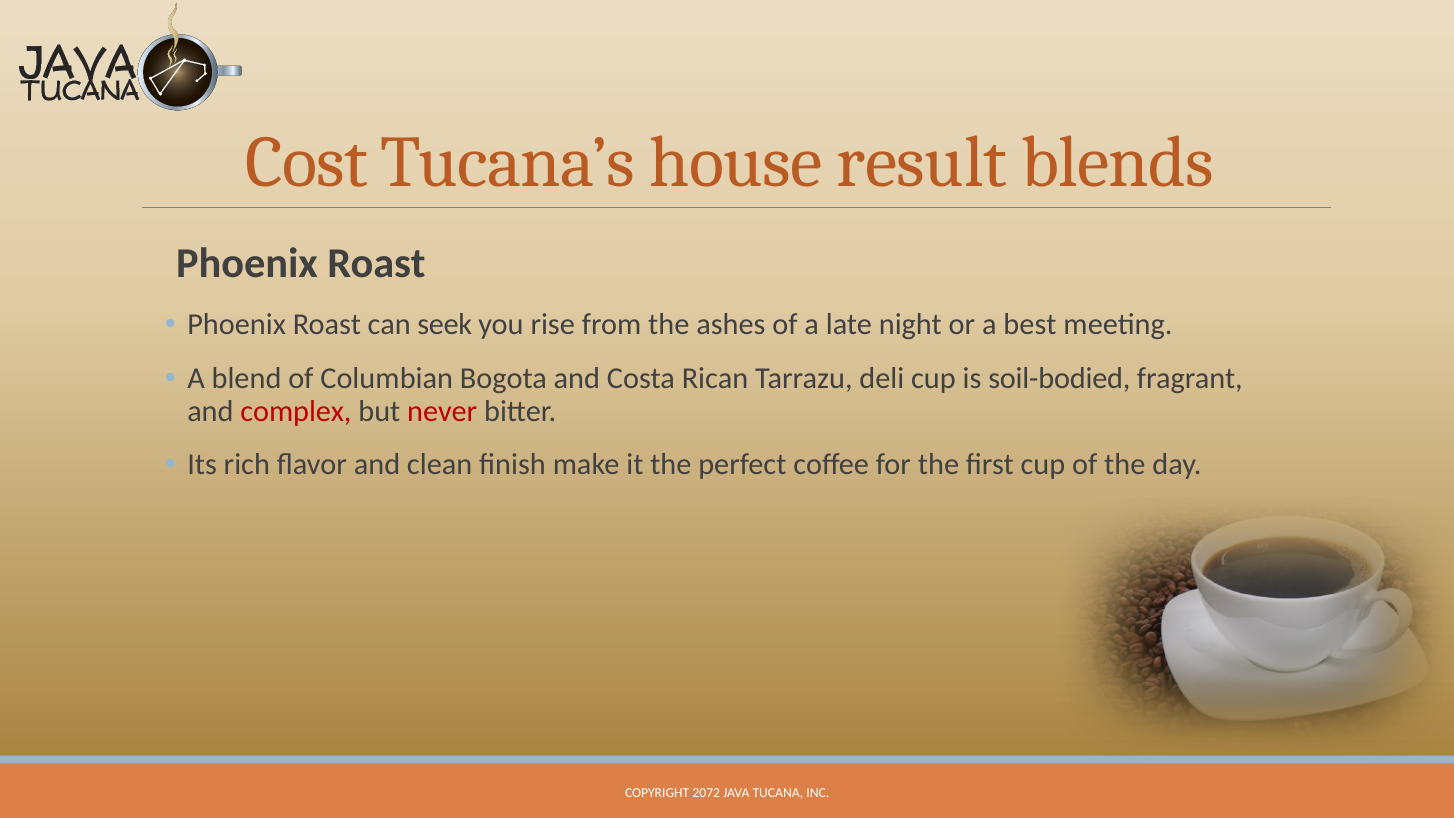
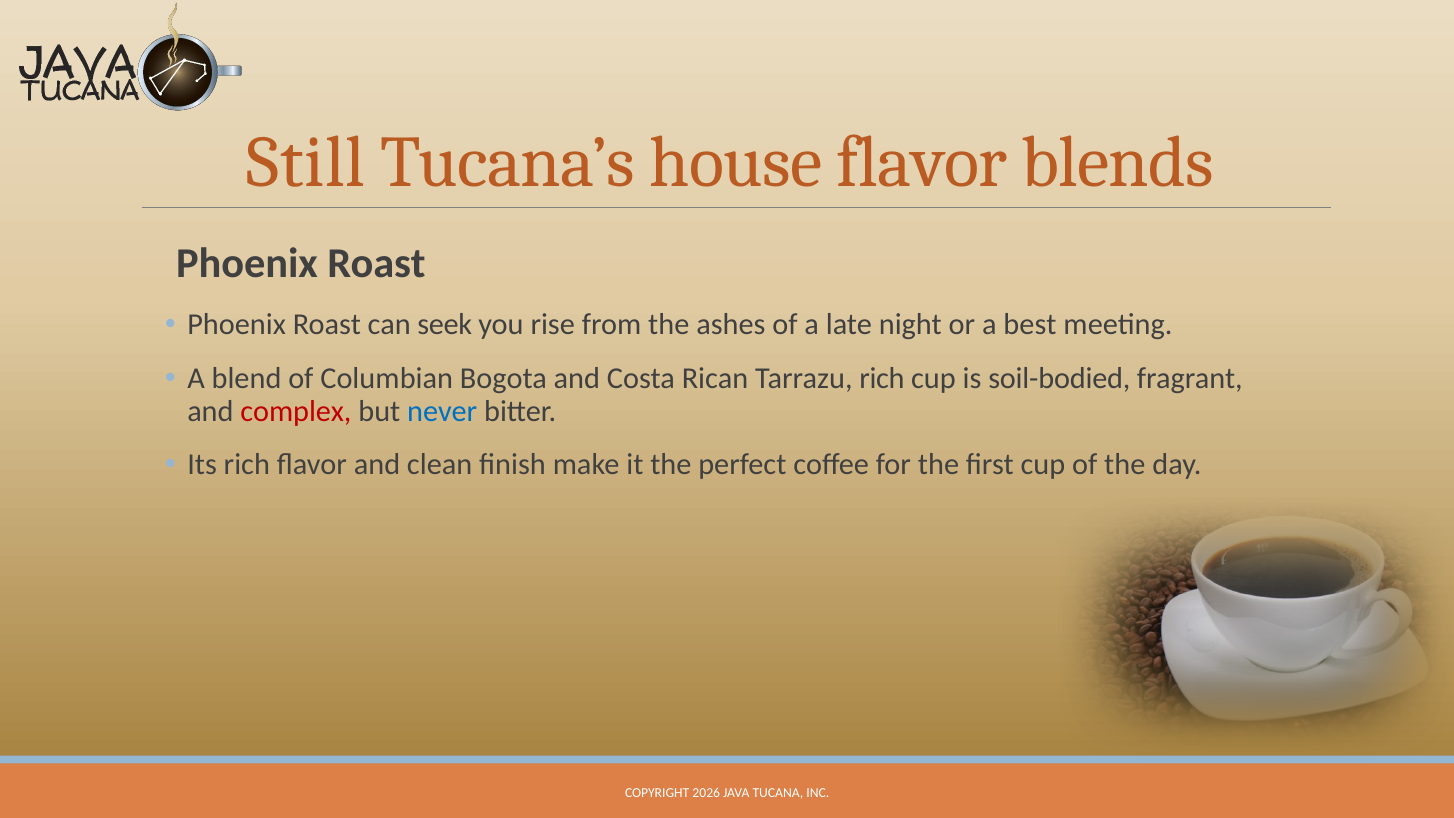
Cost: Cost -> Still (306, 163)
house result: result -> flavor (922, 163)
Tarrazu deli: deli -> rich (882, 378)
never colour: red -> blue (442, 411)
2072: 2072 -> 2026 (706, 793)
